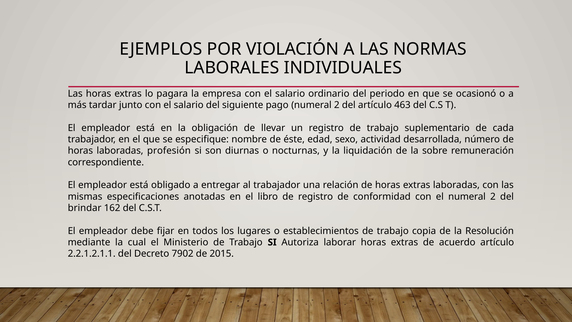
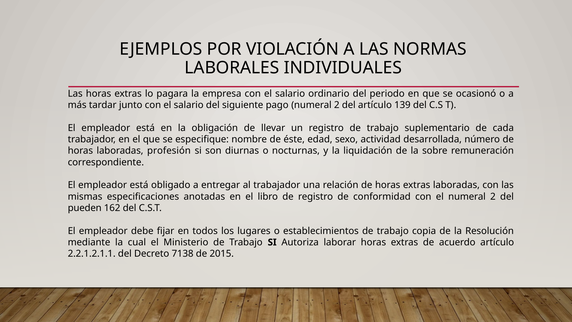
463: 463 -> 139 (402, 105)
brindar: brindar -> pueden (85, 208)
7902: 7902 -> 7138 (183, 254)
